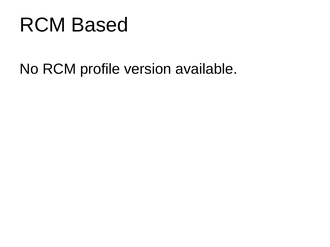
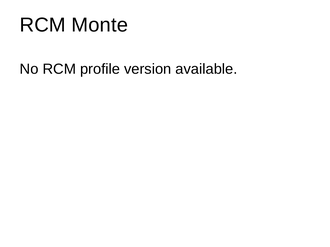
Based: Based -> Monte (100, 25)
